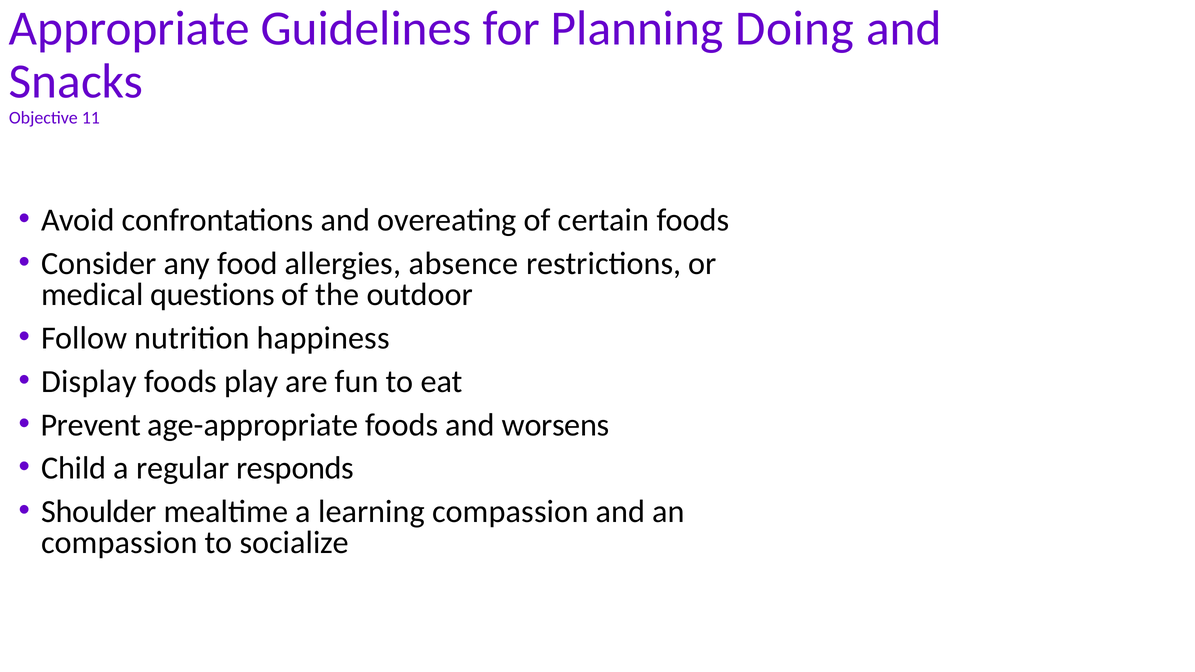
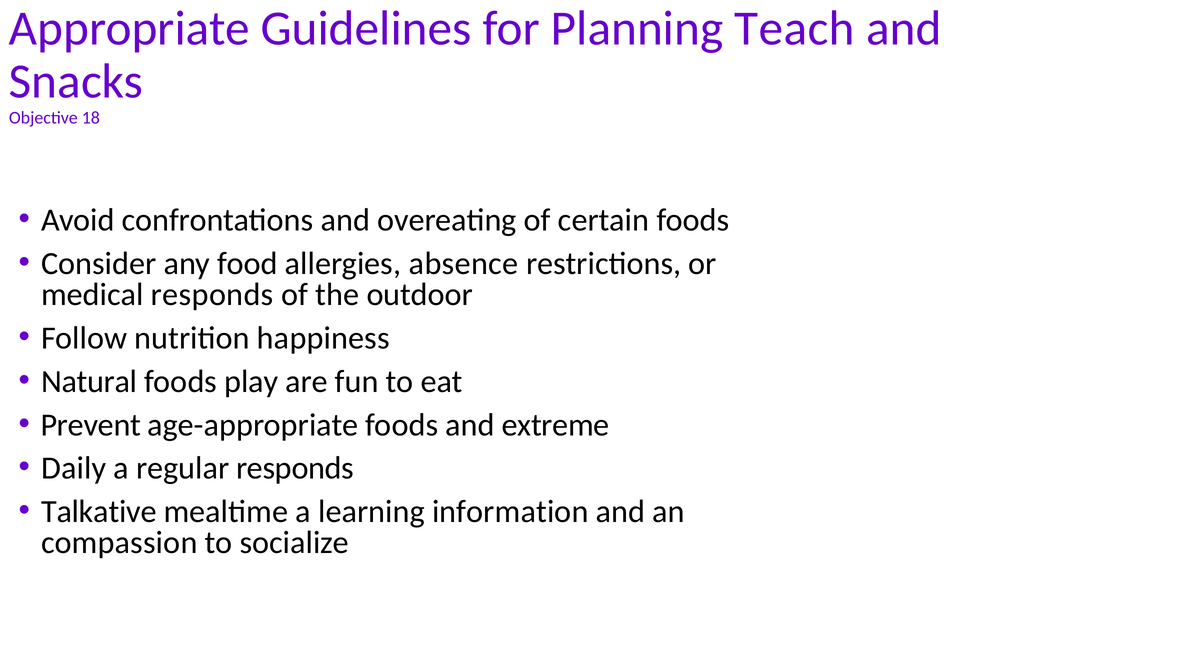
Doing: Doing -> Teach (795, 28)
11: 11 -> 18 (91, 118)
medical questions: questions -> responds (212, 295)
Display: Display -> Natural (89, 382)
worsens: worsens -> extreme (556, 425)
Child: Child -> Daily (74, 468)
Shoulder: Shoulder -> Talkative (99, 512)
learning compassion: compassion -> information (510, 512)
